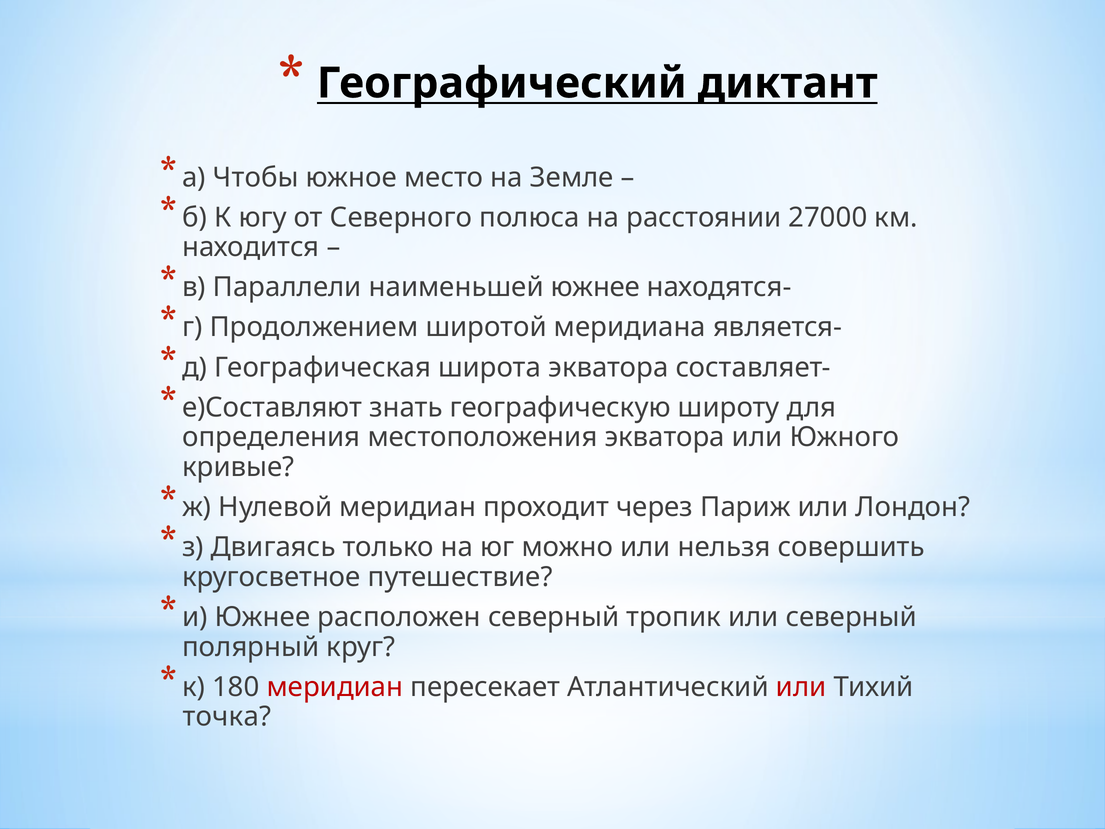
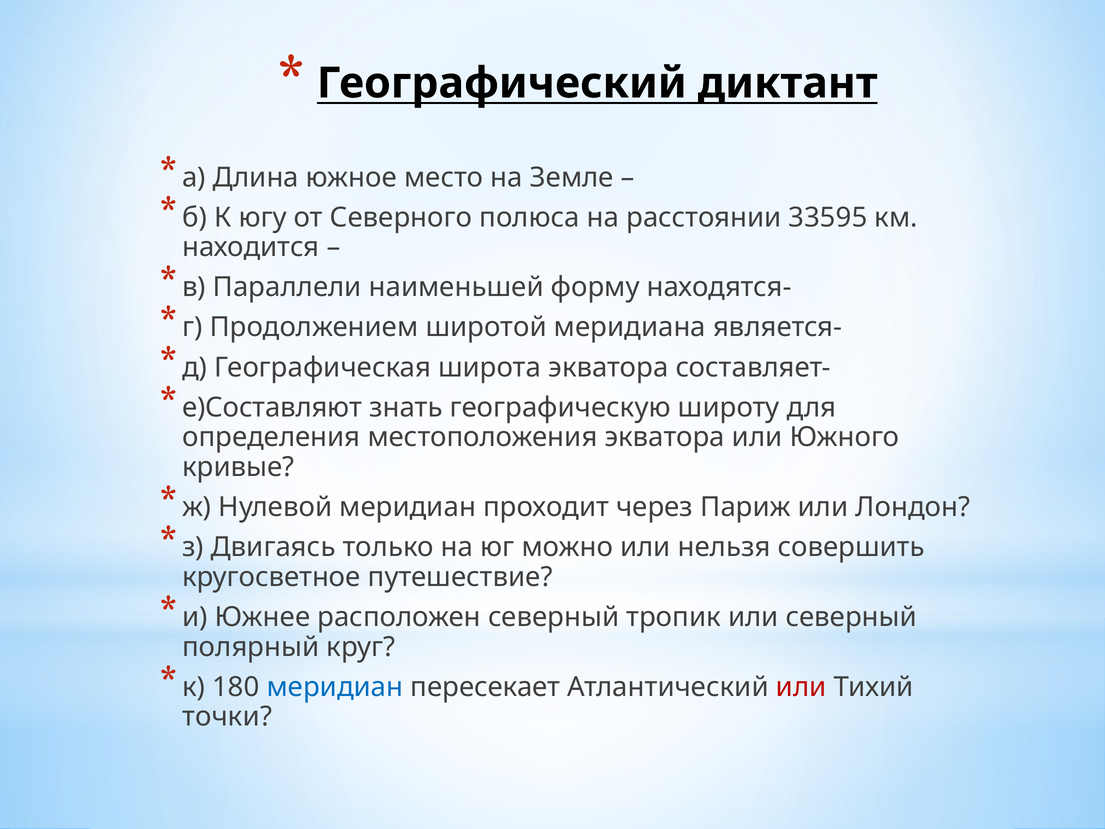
Чтобы: Чтобы -> Длина (256, 177)
27000: 27000 -> 33595 (828, 217)
наименьшей южнее: южнее -> форму (595, 287)
меридиан colour: red -> blue (335, 687)
точка: точка -> точки (227, 717)
